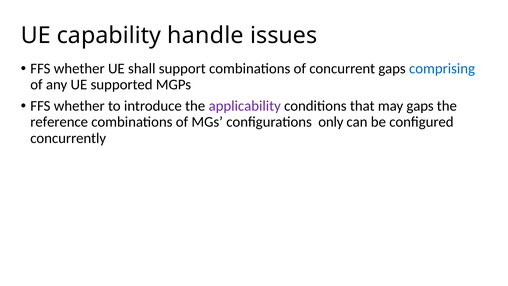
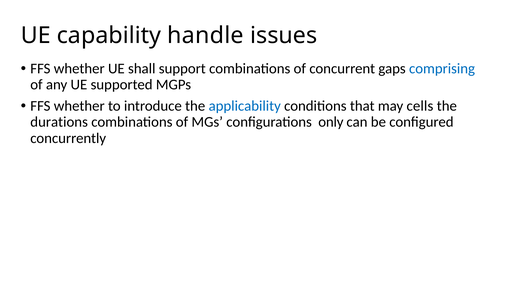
applicability colour: purple -> blue (245, 106)
may gaps: gaps -> cells (420, 106)
reference: reference -> durations (59, 122)
